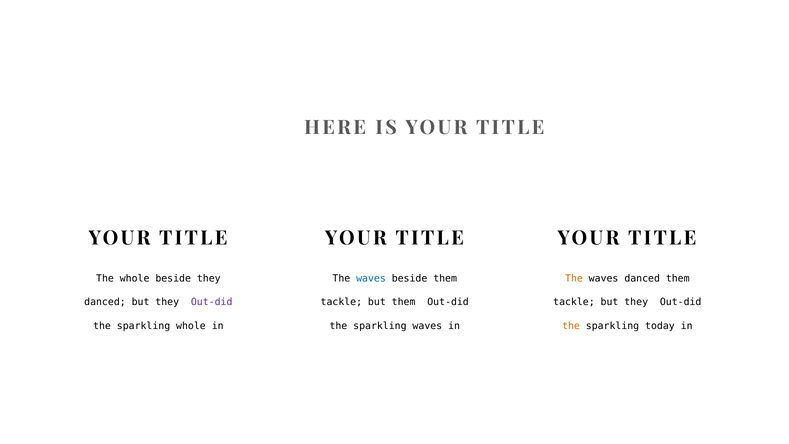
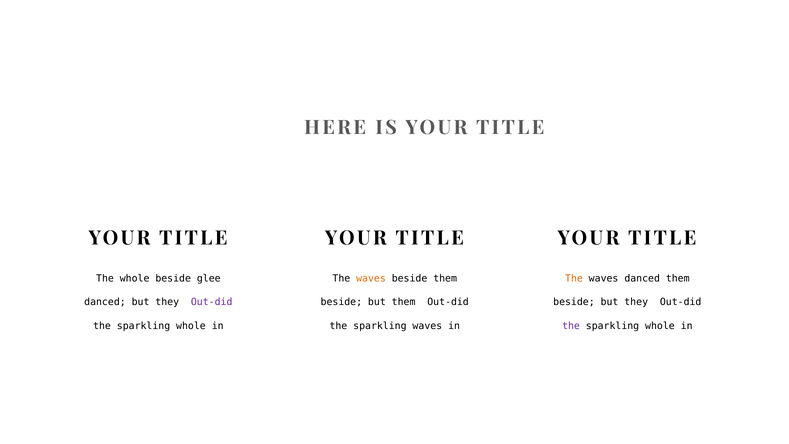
beside they: they -> glee (209, 278)
waves colour: blue -> orange (371, 278)
tackle: tackle -> beside (341, 302)
tackle: tackle -> beside (574, 302)
the colour: orange -> purple (571, 326)
today: today -> whole (660, 326)
